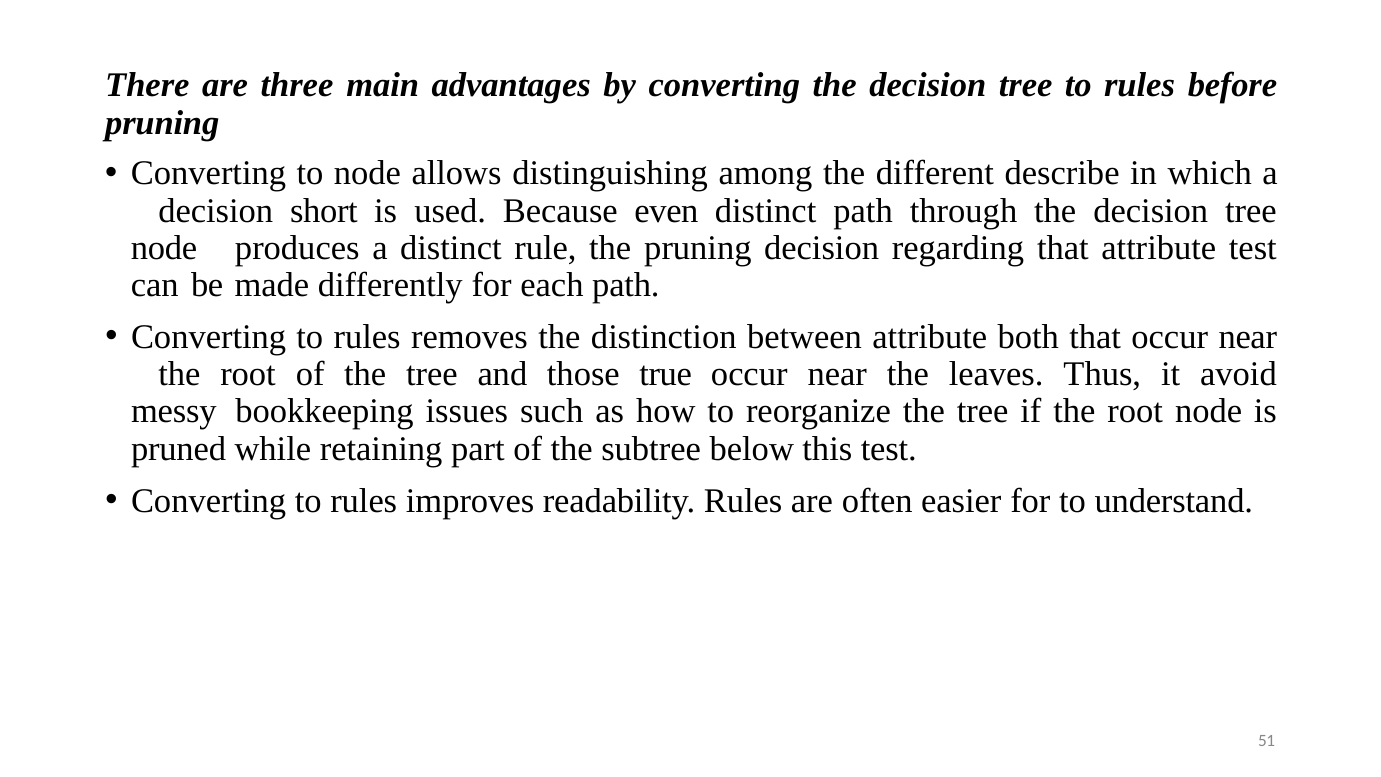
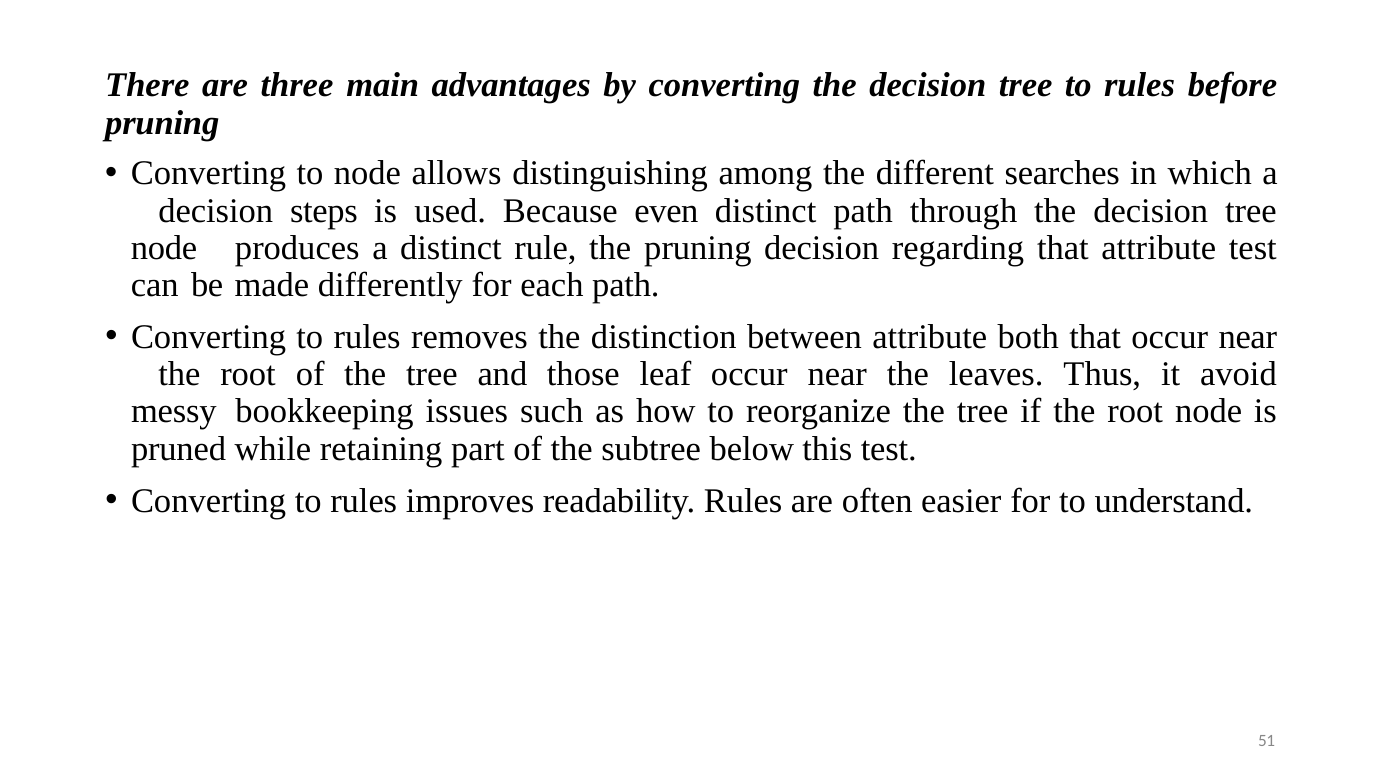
describe: describe -> searches (1062, 173)
short: short -> steps (324, 211)
true: true -> leaf (665, 374)
